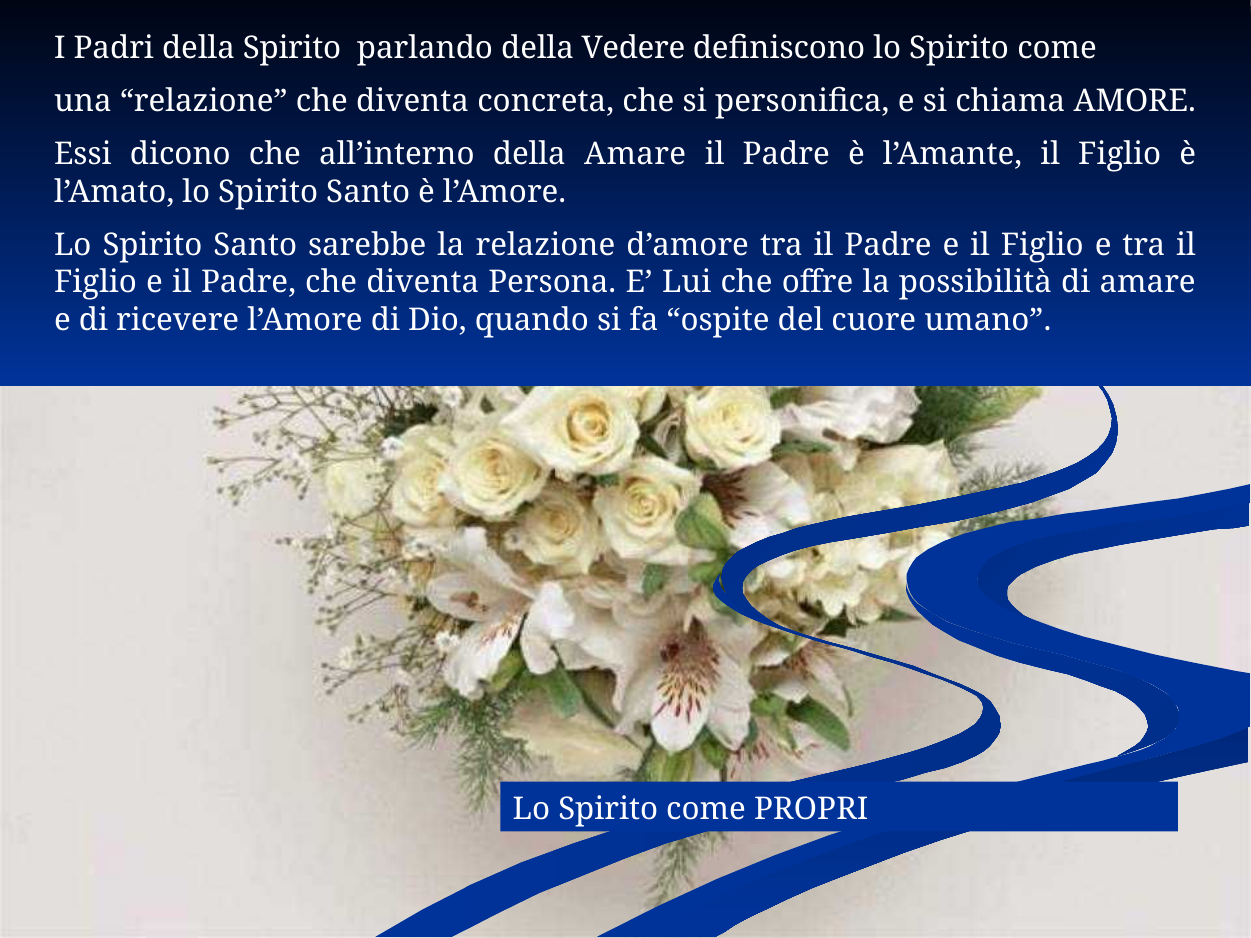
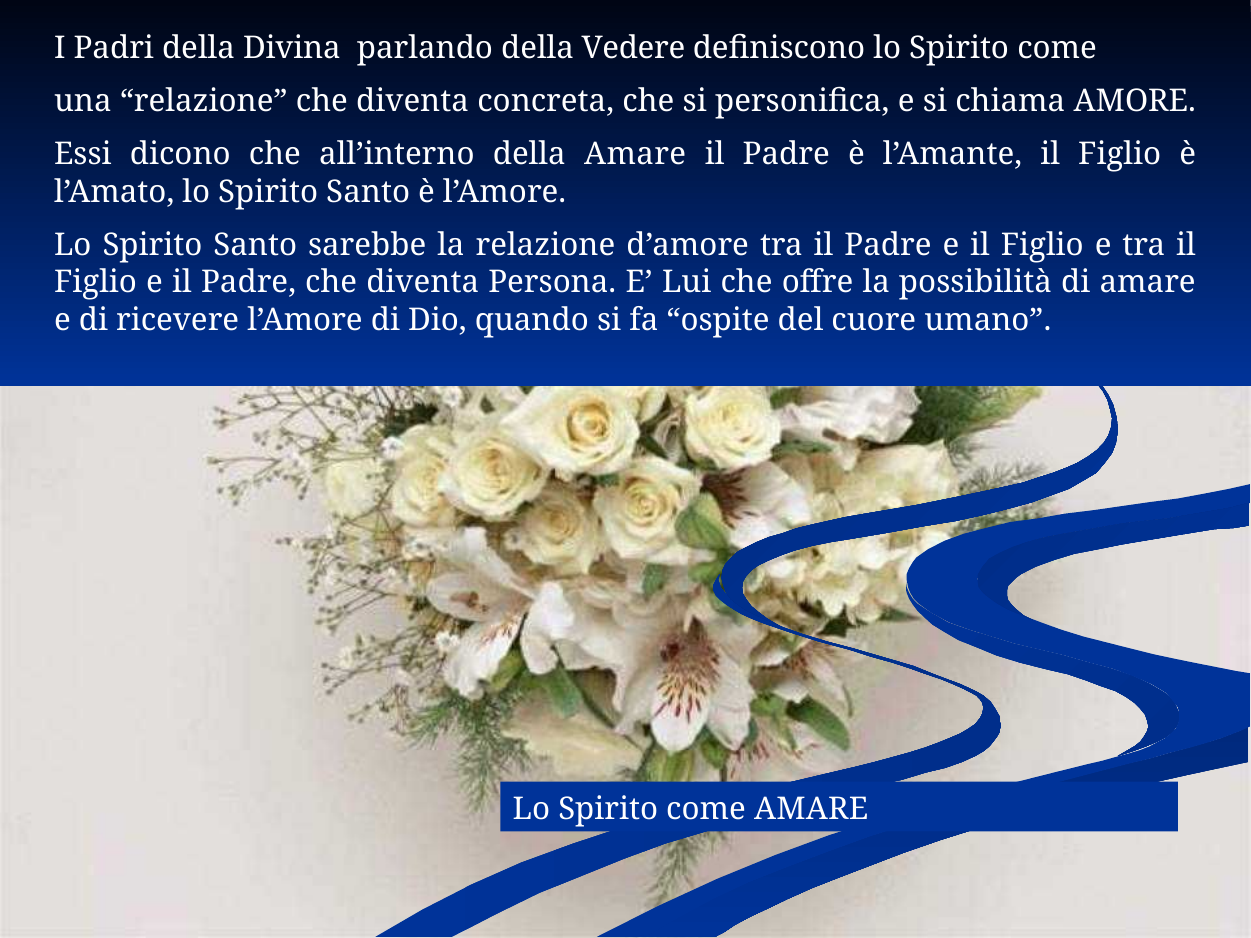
della Spirito: Spirito -> Divina (292, 48)
come PROPRI: PROPRI -> AMARE (811, 809)
